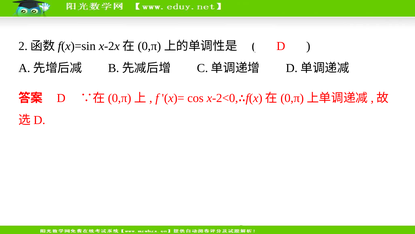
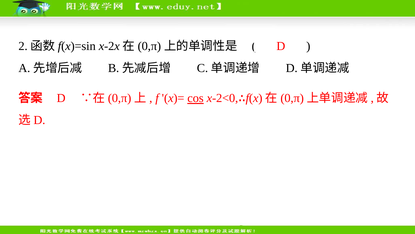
cos underline: none -> present (196, 98)
